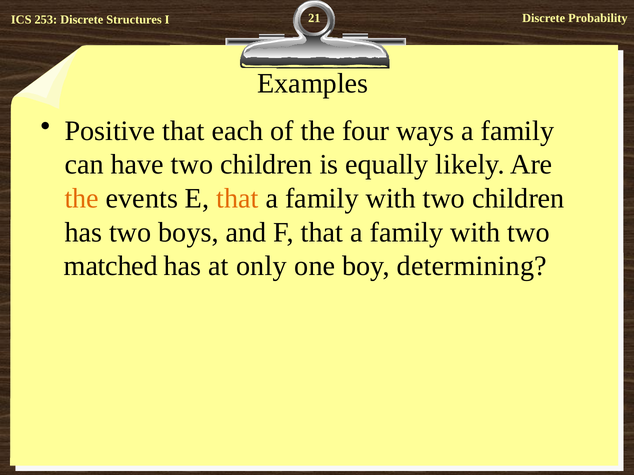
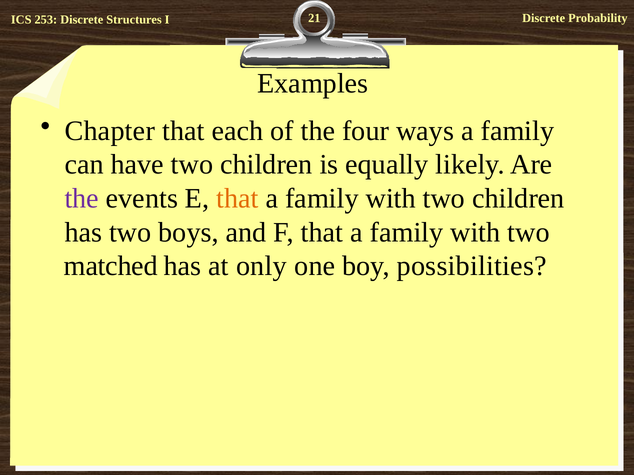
Positive: Positive -> Chapter (110, 131)
the colour: orange -> purple (82, 199)
determining: determining -> possibilities (472, 266)
